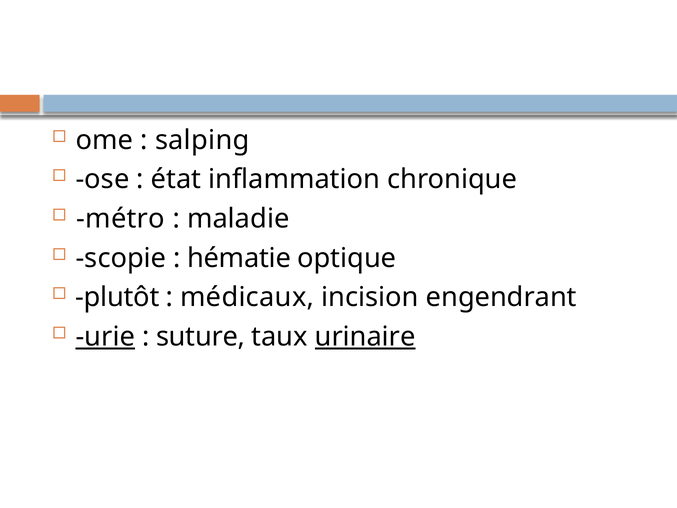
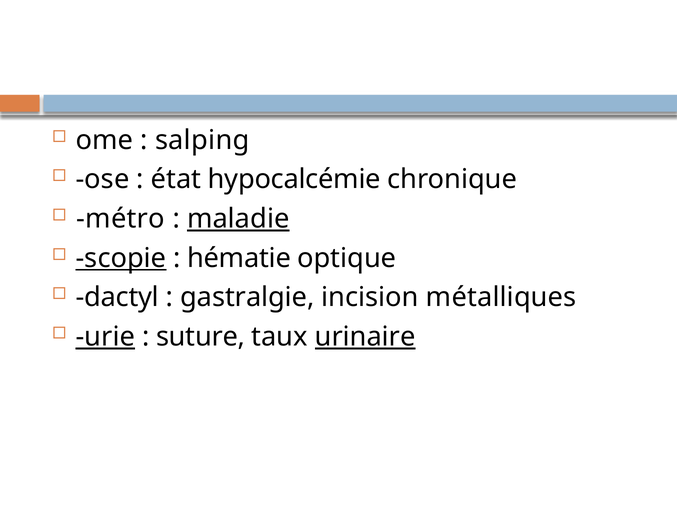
inflammation: inflammation -> hypocalcémie (294, 179)
maladie underline: none -> present (238, 219)
scopie underline: none -> present (121, 258)
plutôt: plutôt -> dactyl (117, 297)
médicaux: médicaux -> gastralgie (247, 297)
engendrant: engendrant -> métalliques (501, 297)
